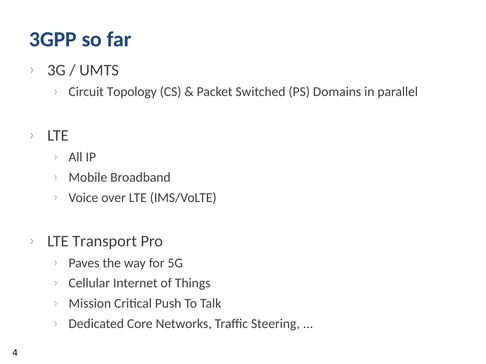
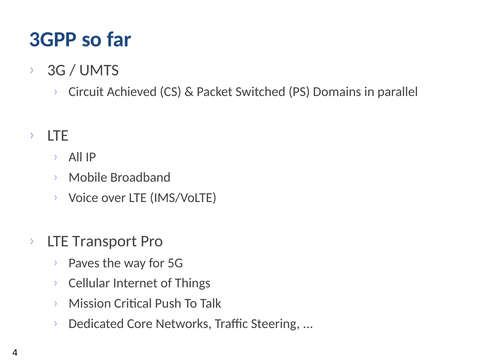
Topology: Topology -> Achieved (132, 92)
